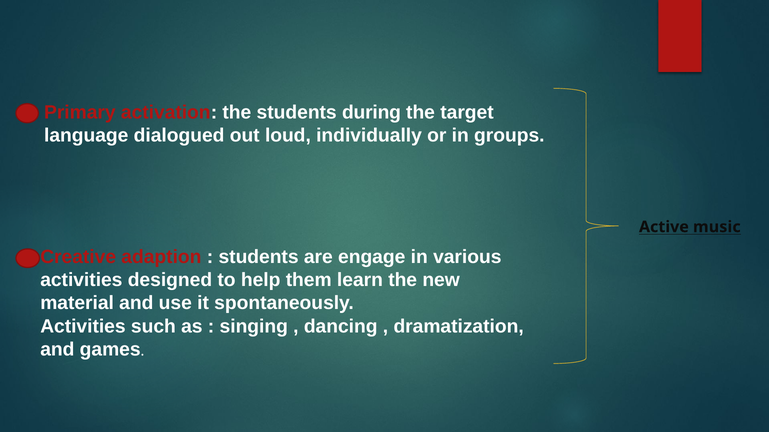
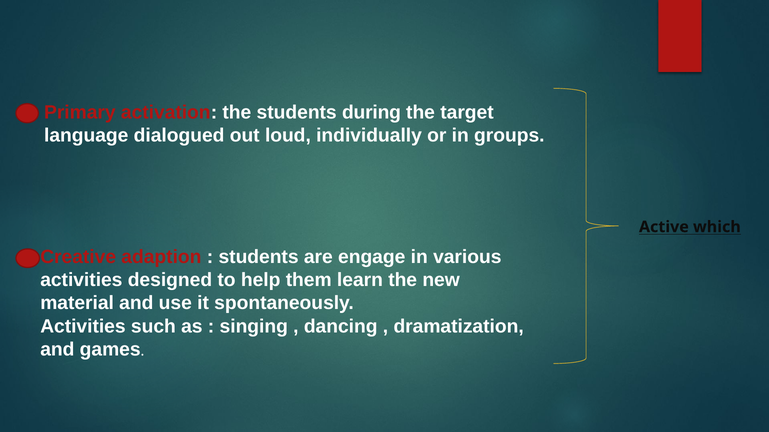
music: music -> which (717, 227)
